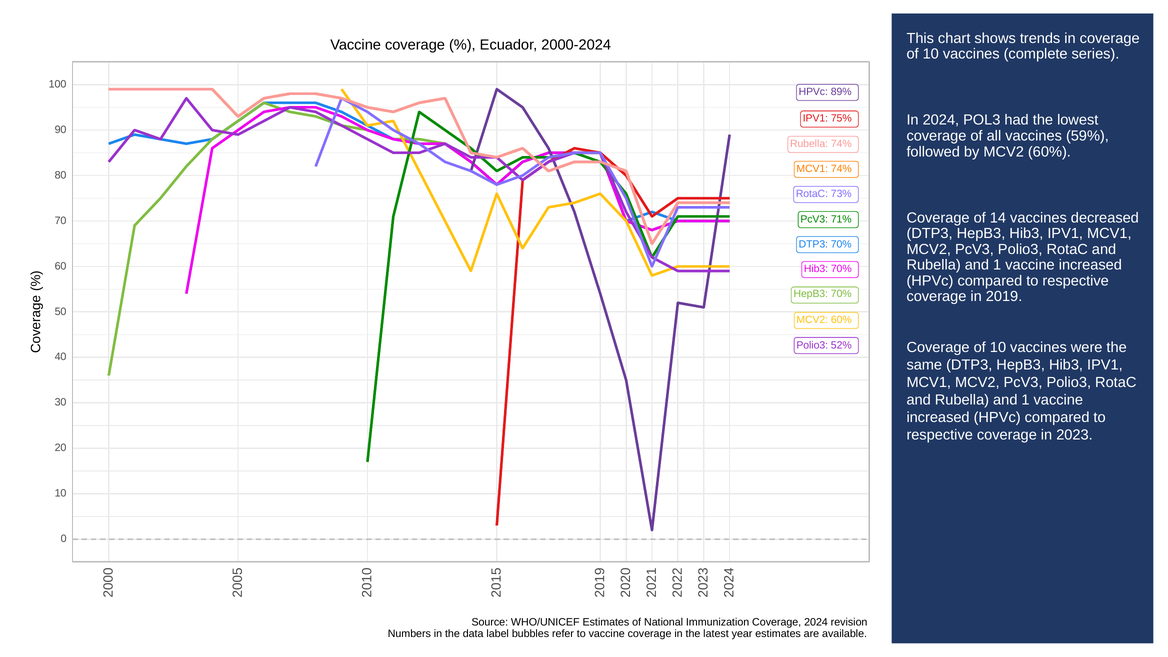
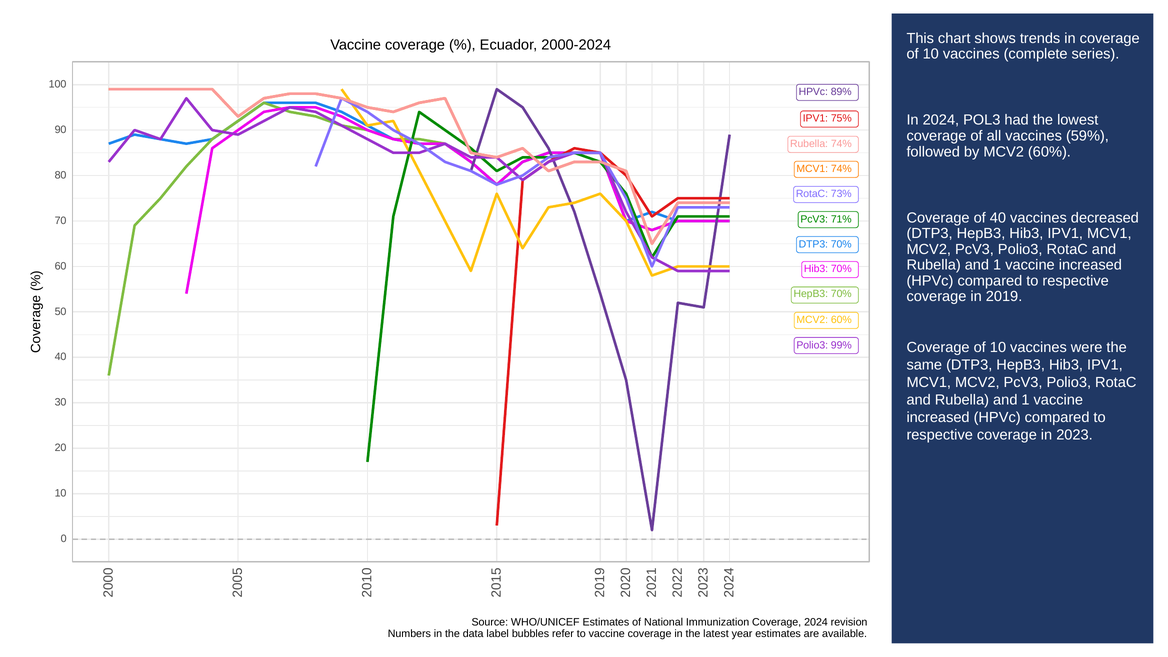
of 14: 14 -> 40 (998, 218)
52%: 52% -> 99% (841, 345)
